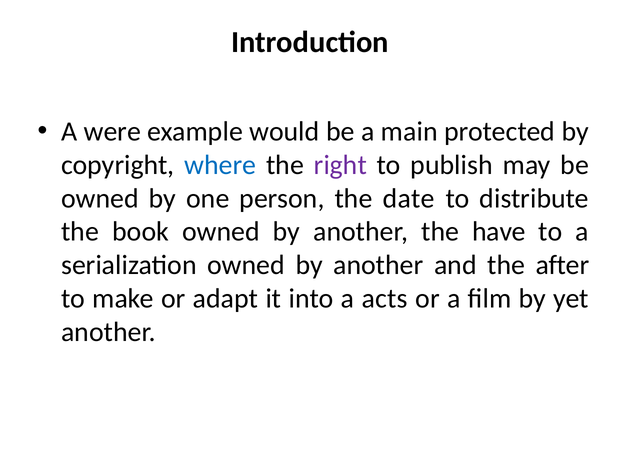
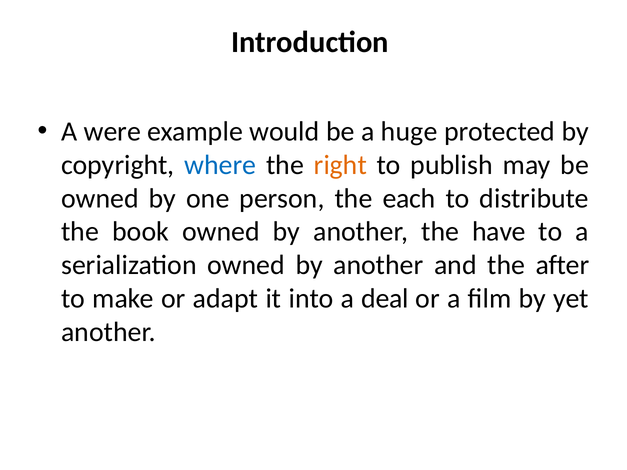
main: main -> huge (409, 132)
right colour: purple -> orange (340, 165)
date: date -> each (409, 198)
acts: acts -> deal (385, 299)
